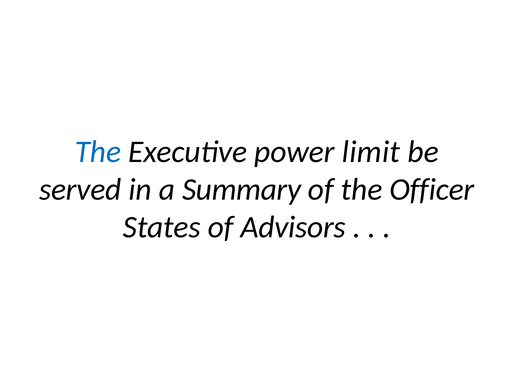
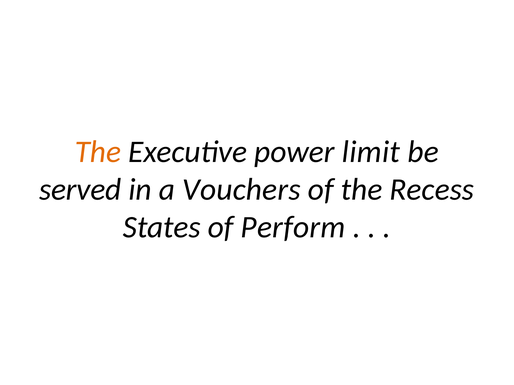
The colour: blue -> orange (98, 152)
Summary: Summary -> Vouchers (241, 190)
Officer: Officer -> Recess (432, 190)
Advisors: Advisors -> Perform (293, 227)
